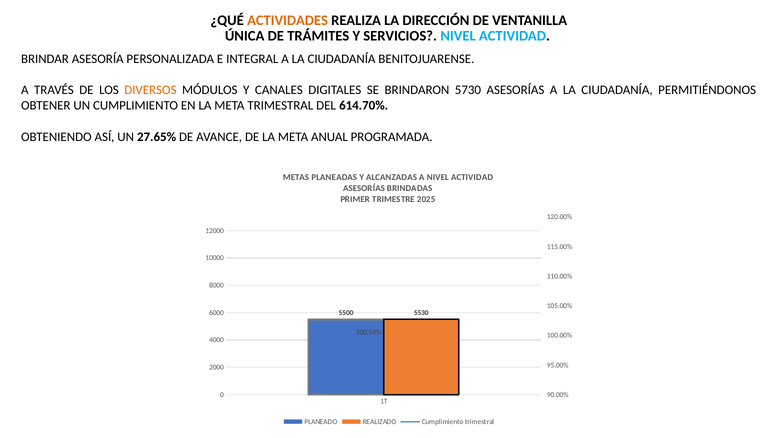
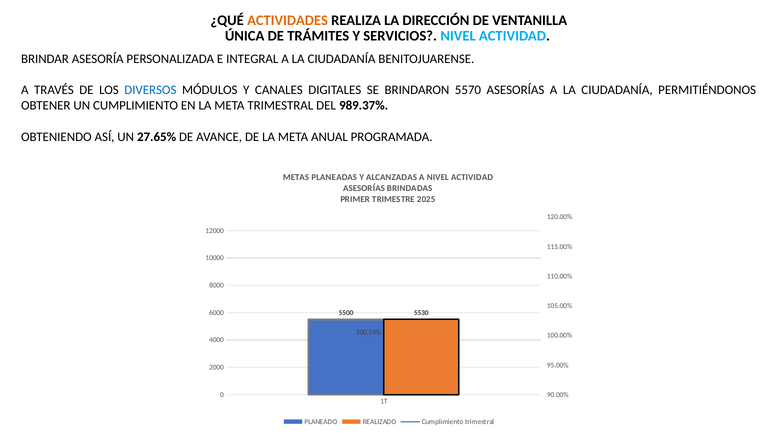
DIVERSOS colour: orange -> blue (150, 90)
5730: 5730 -> 5570 (468, 90)
614.70%: 614.70% -> 989.37% (364, 106)
